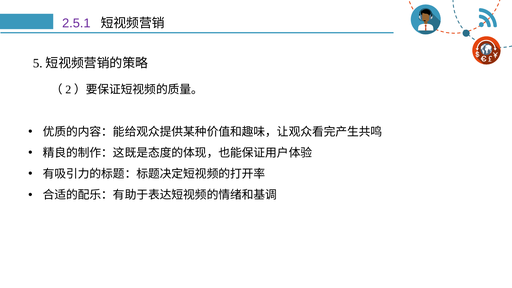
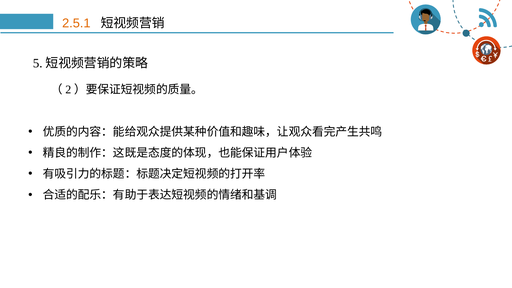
2.5.1 colour: purple -> orange (76, 23)
